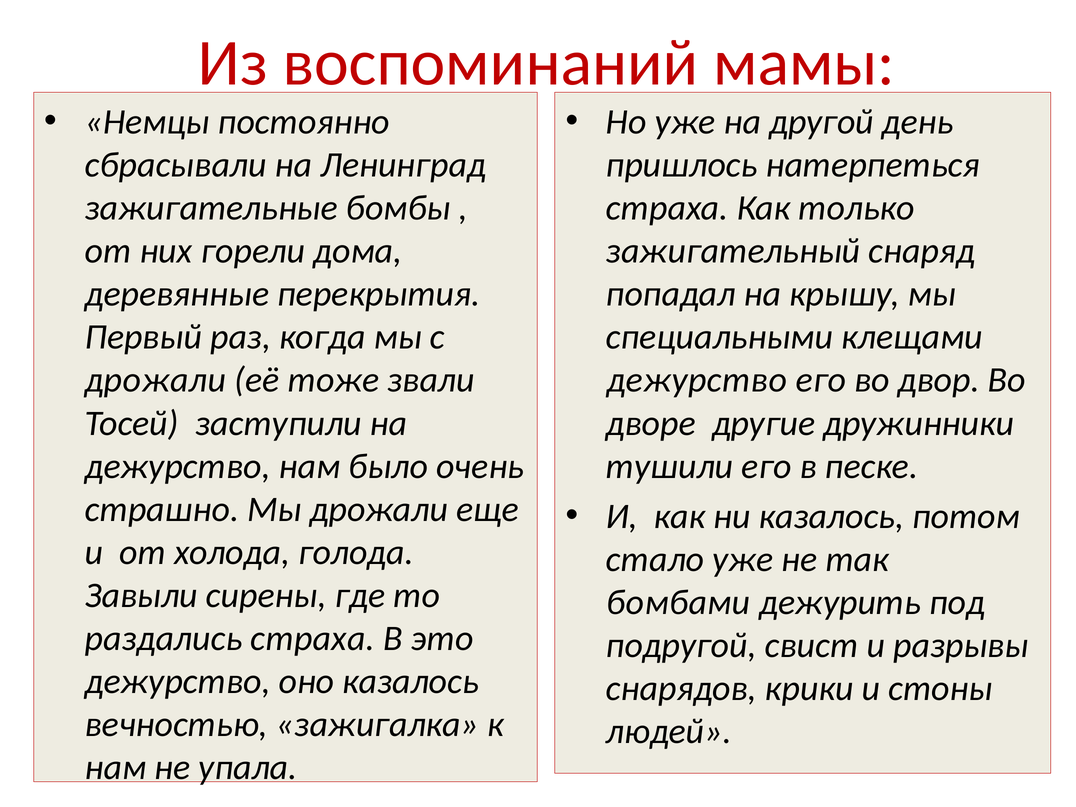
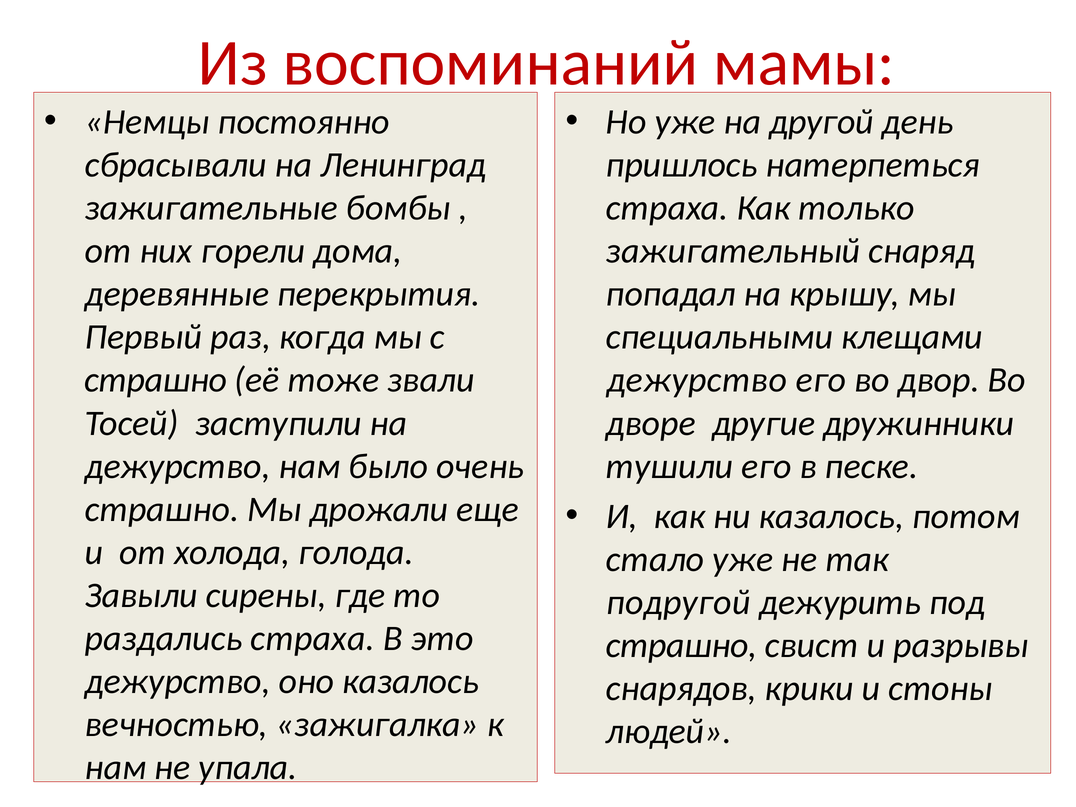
дрожали: дрожали -> страшно (156, 380)
бомбами: бомбами -> подругой (678, 602)
подругой: подругой -> страшно (681, 646)
